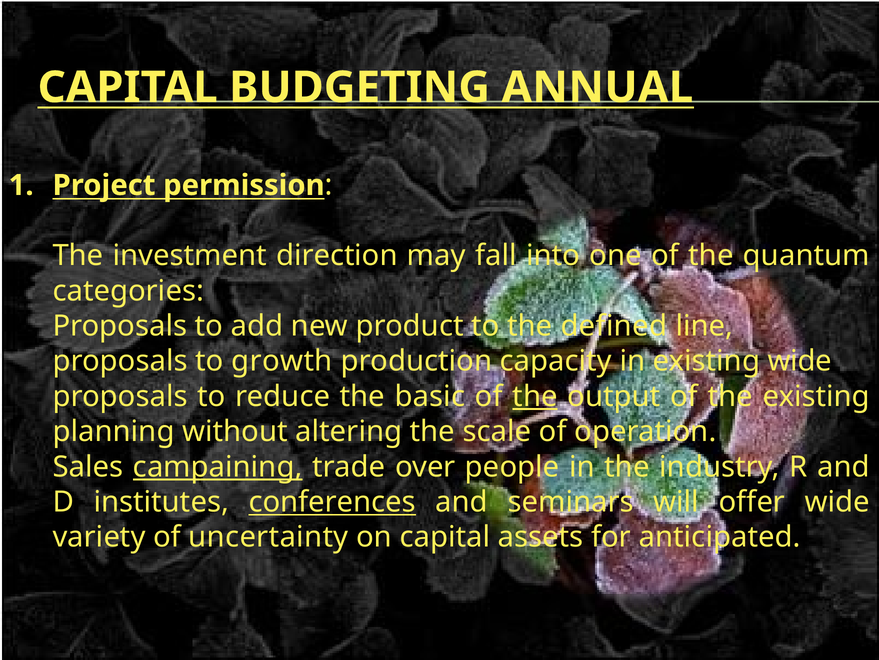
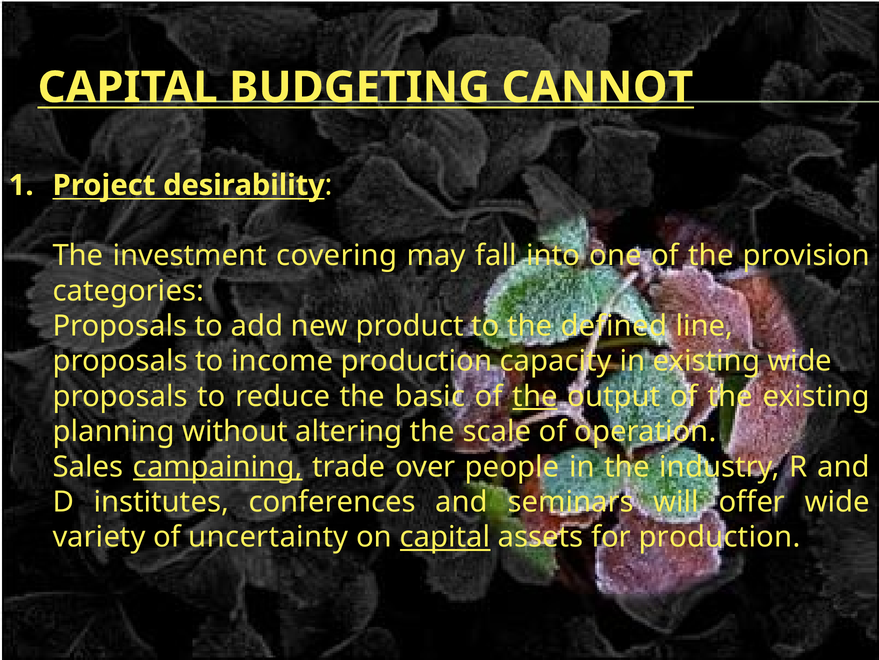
ANNUAL: ANNUAL -> CANNOT (597, 87)
permission: permission -> desirability (244, 185)
direction: direction -> covering (337, 255)
quantum: quantum -> provision (806, 255)
growth: growth -> income (282, 361)
conferences underline: present -> none (332, 502)
capital underline: none -> present (445, 537)
for anticipated: anticipated -> production (720, 537)
